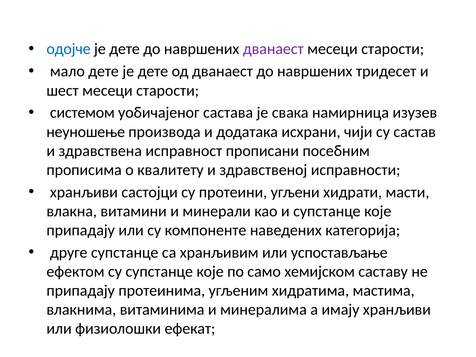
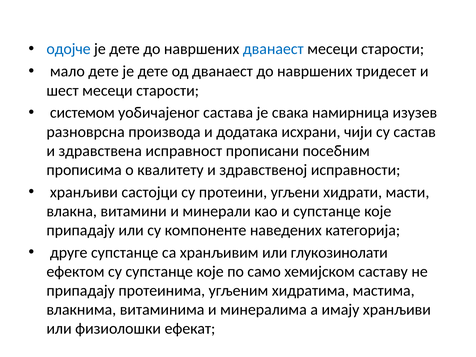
дванаест colour: purple -> blue (273, 49)
неуношење: неуношење -> разноврсна (86, 132)
успостављање: успостављање -> глукозинолати (339, 253)
